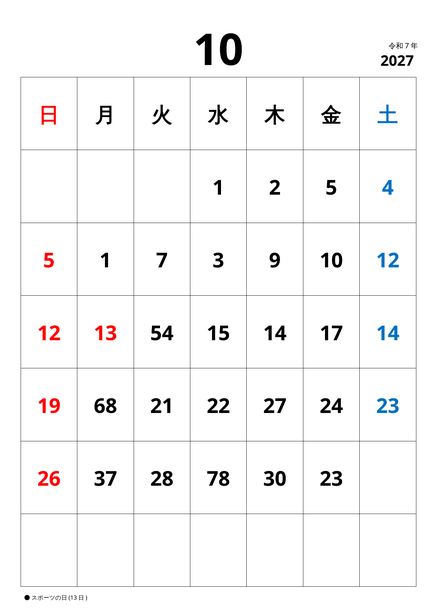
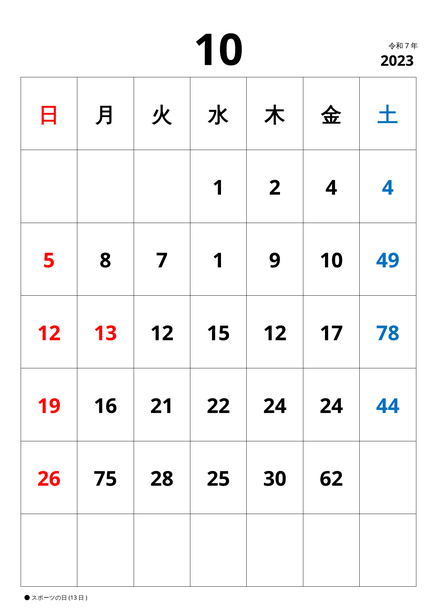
2027: 2027 -> 2023 (397, 61)
2 5: 5 -> 4 (331, 188)
5 1: 1 -> 8 (105, 261)
7 3: 3 -> 1 (218, 261)
10 12: 12 -> 49 (388, 261)
13 54: 54 -> 12 (162, 333)
15 14: 14 -> 12 (275, 333)
17 14: 14 -> 78 (388, 333)
68: 68 -> 16 (105, 406)
22 27: 27 -> 24 (275, 406)
24 23: 23 -> 44 (388, 406)
37: 37 -> 75 (105, 479)
78: 78 -> 25 (218, 479)
30 23: 23 -> 62 (331, 479)
